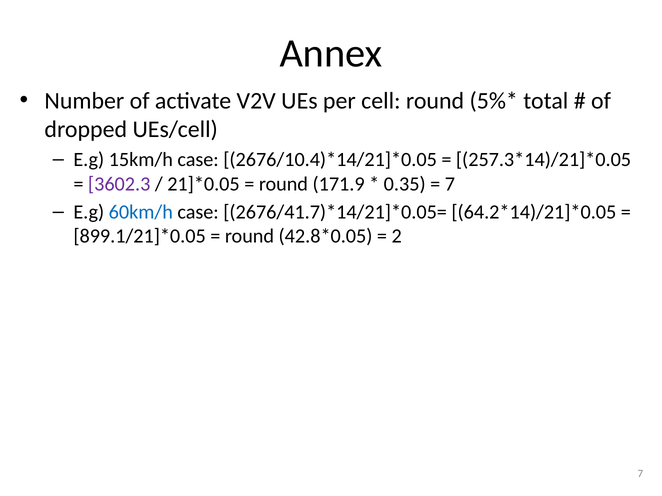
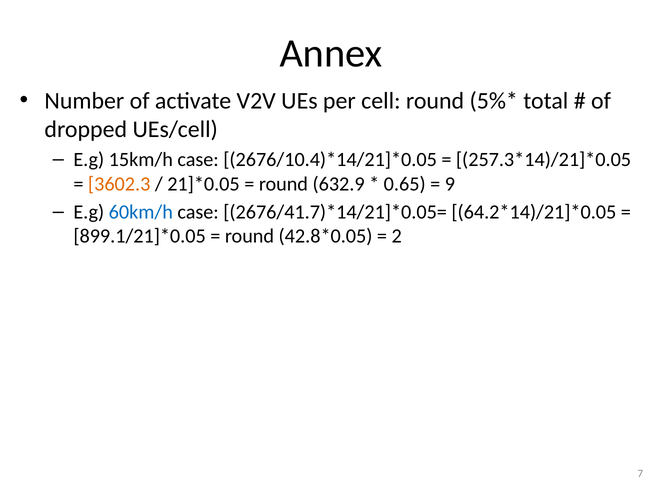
3602.3 colour: purple -> orange (119, 184)
171.9: 171.9 -> 632.9 (339, 184)
0.35: 0.35 -> 0.65 (405, 184)
7: 7 -> 9 (450, 184)
